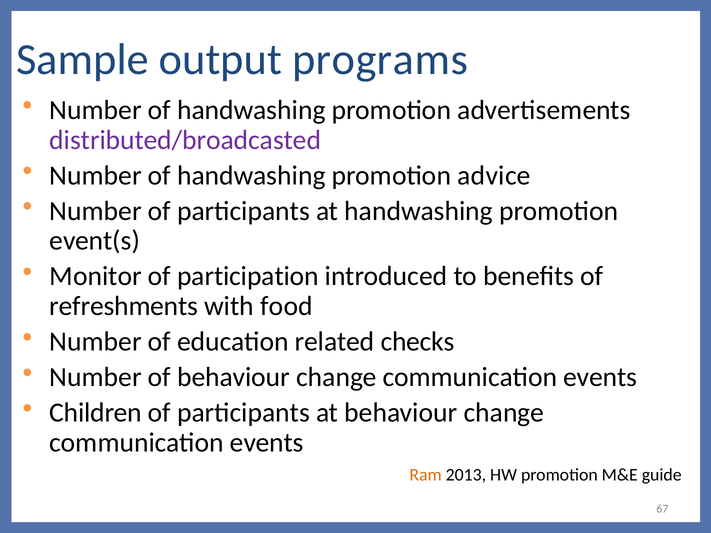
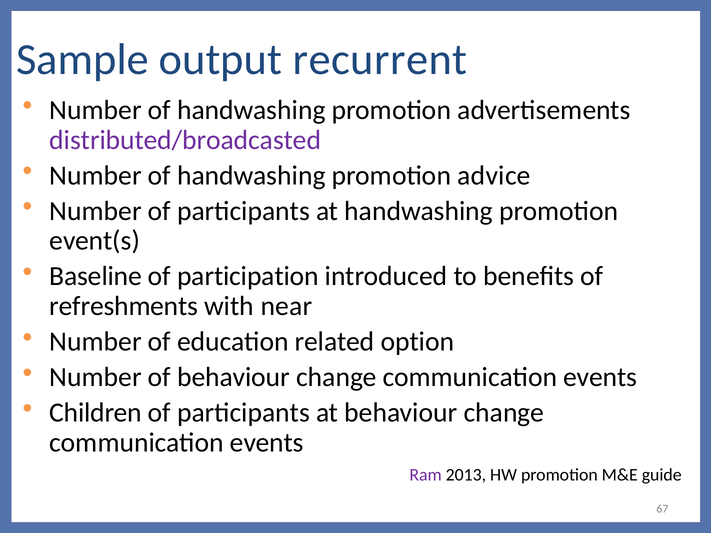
programs: programs -> recurrent (380, 59)
Monitor: Monitor -> Baseline (96, 276)
food: food -> near (287, 306)
checks: checks -> option (418, 342)
Ram colour: orange -> purple (426, 475)
